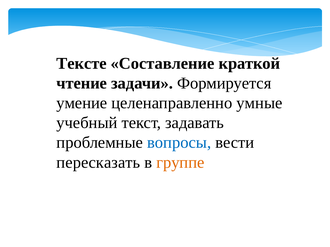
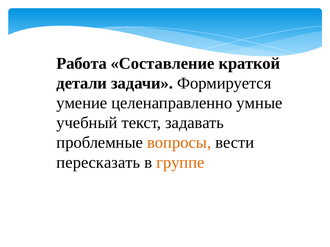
Тексте: Тексте -> Работа (82, 64)
чтение: чтение -> детали (82, 83)
вопросы colour: blue -> orange (179, 143)
